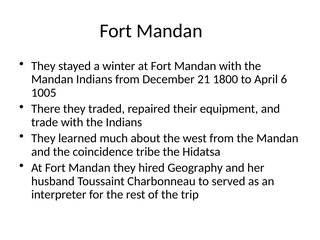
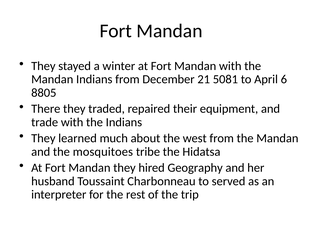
1800: 1800 -> 5081 (225, 79)
1005: 1005 -> 8805 (44, 93)
coincidence: coincidence -> mosquitoes (103, 152)
